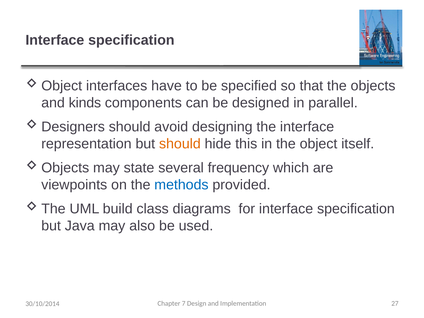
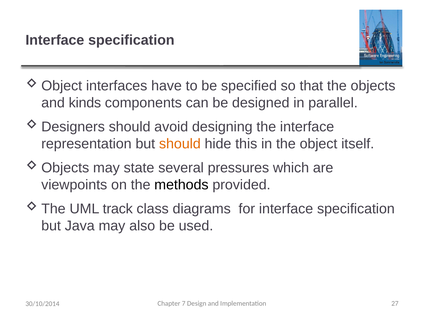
frequency: frequency -> pressures (238, 168)
methods colour: blue -> black (181, 185)
build: build -> track (118, 209)
